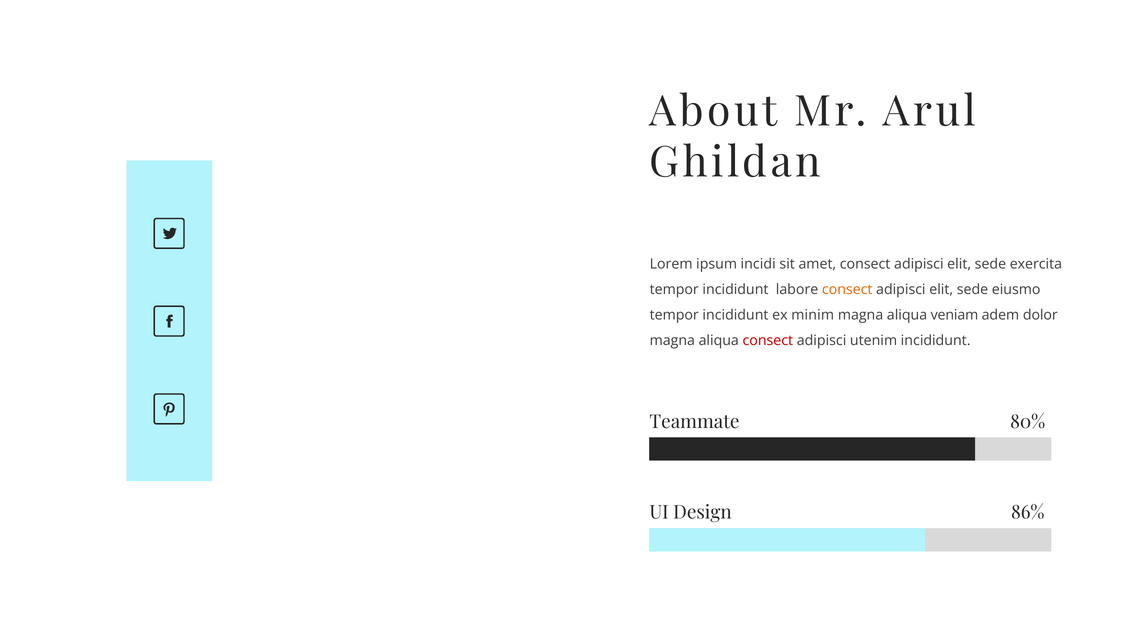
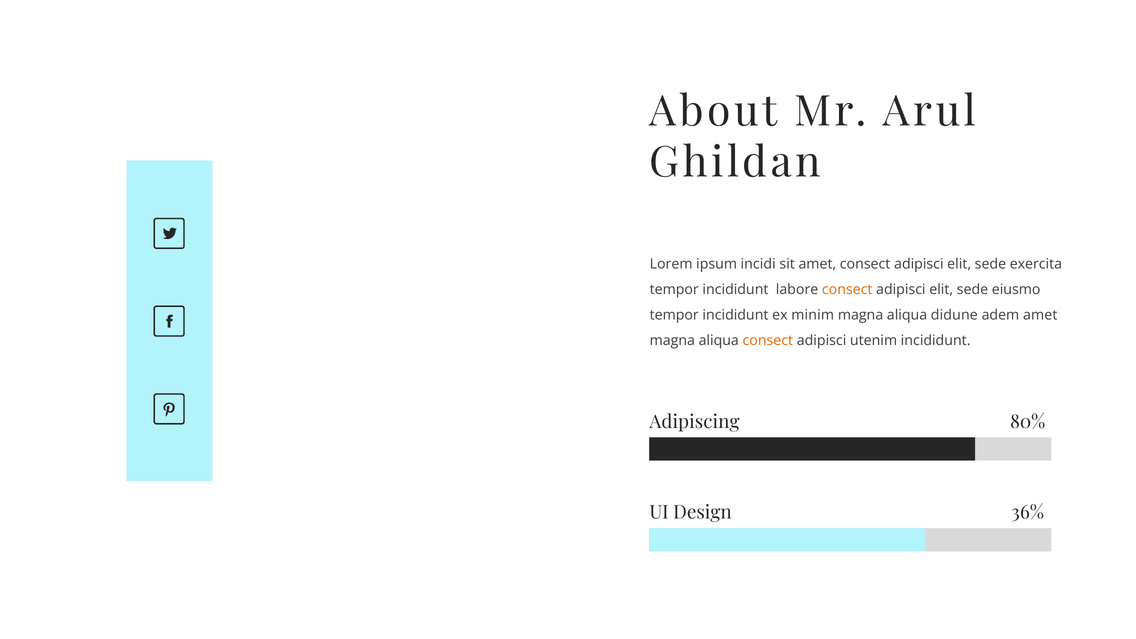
veniam: veniam -> didune (954, 315)
adem dolor: dolor -> amet (1040, 315)
consect colour: red -> orange (768, 341)
Teammate: Teammate -> Adipiscing (694, 422)
86%: 86% -> 36% (1028, 513)
